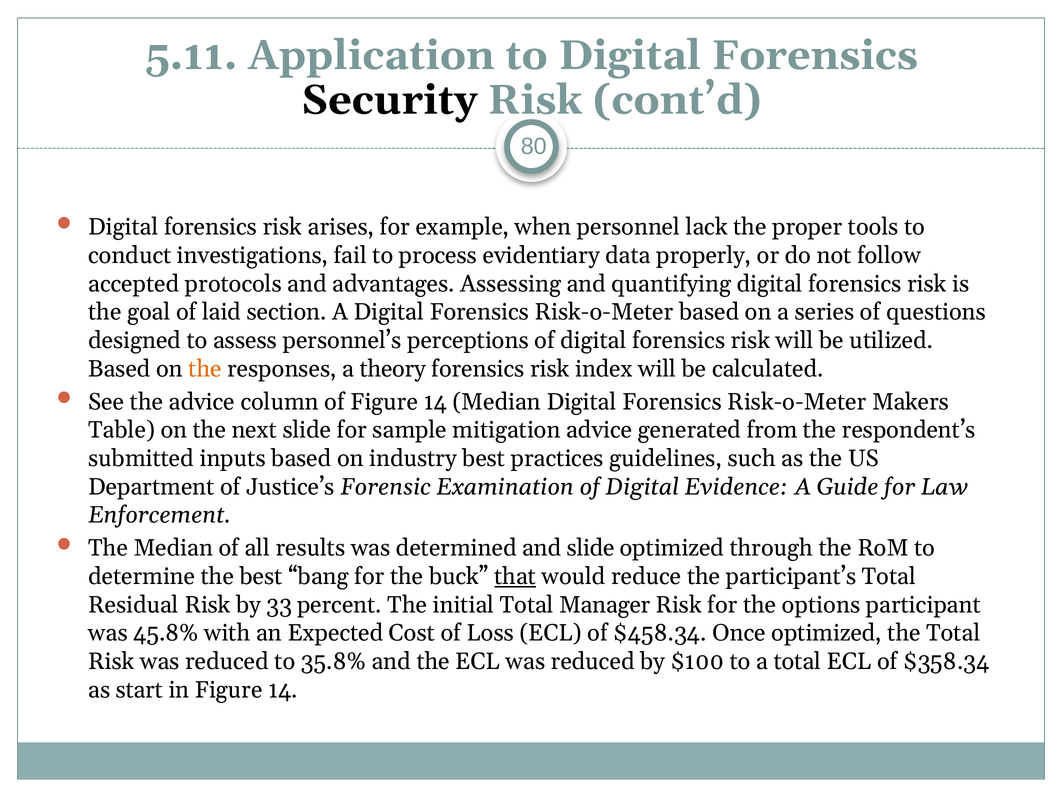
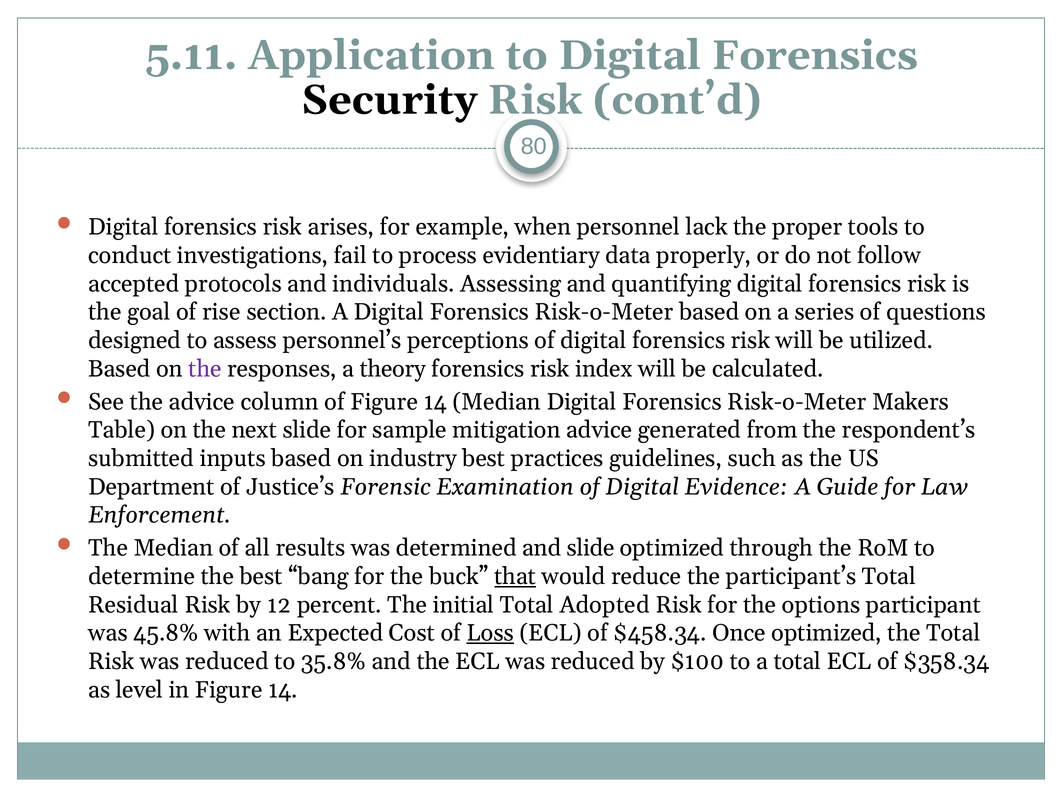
advantages: advantages -> individuals (394, 284)
laid: laid -> rise (221, 312)
the colour: orange -> purple (205, 369)
33: 33 -> 12 (279, 605)
Manager: Manager -> Adopted (605, 605)
Loss underline: none -> present (490, 633)
start: start -> level (139, 690)
